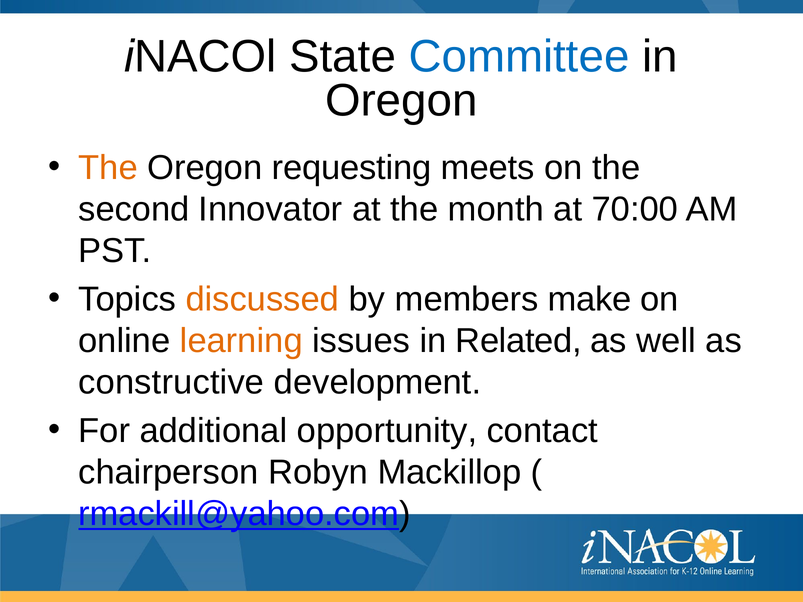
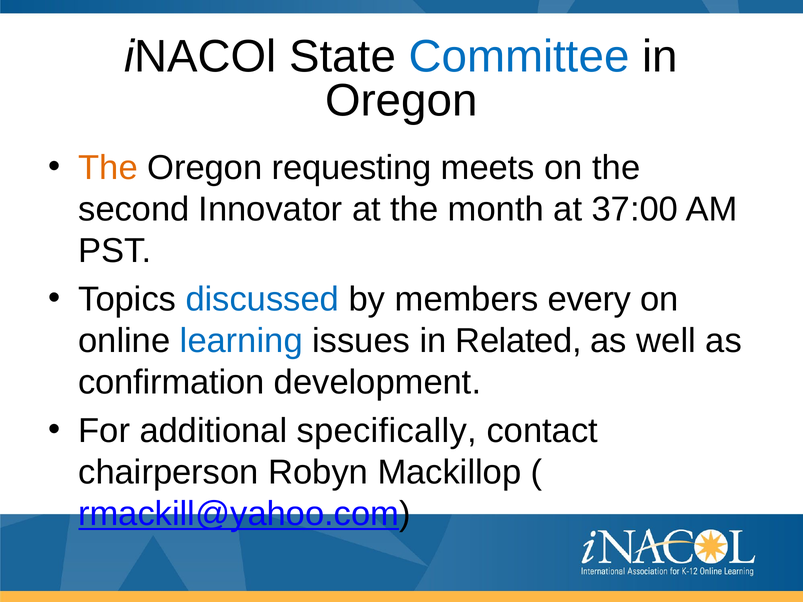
70:00: 70:00 -> 37:00 (635, 209)
discussed colour: orange -> blue (262, 299)
make: make -> every (590, 299)
learning colour: orange -> blue (241, 341)
constructive: constructive -> confirmation (171, 382)
opportunity: opportunity -> specifically (387, 431)
